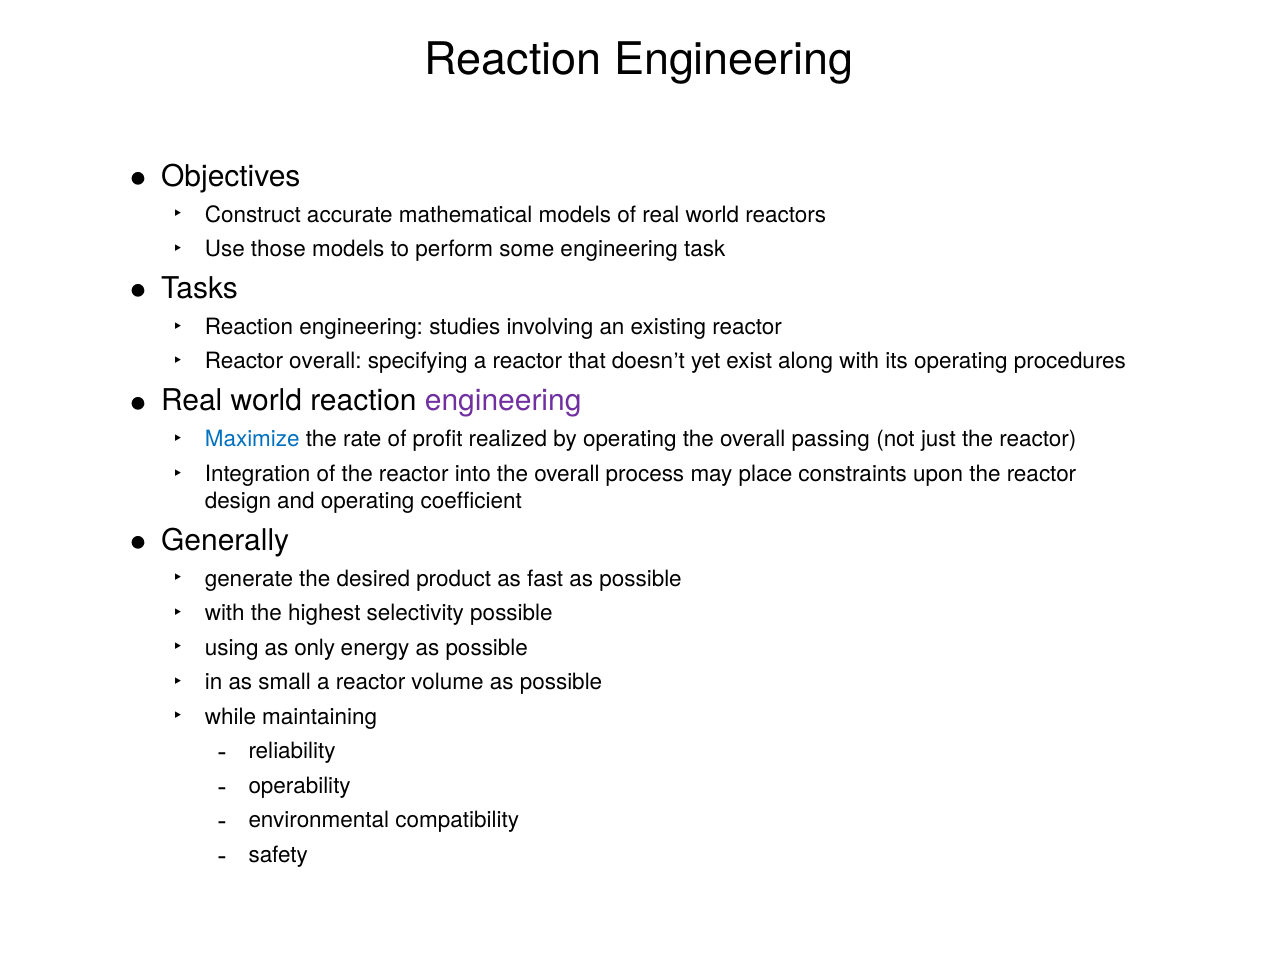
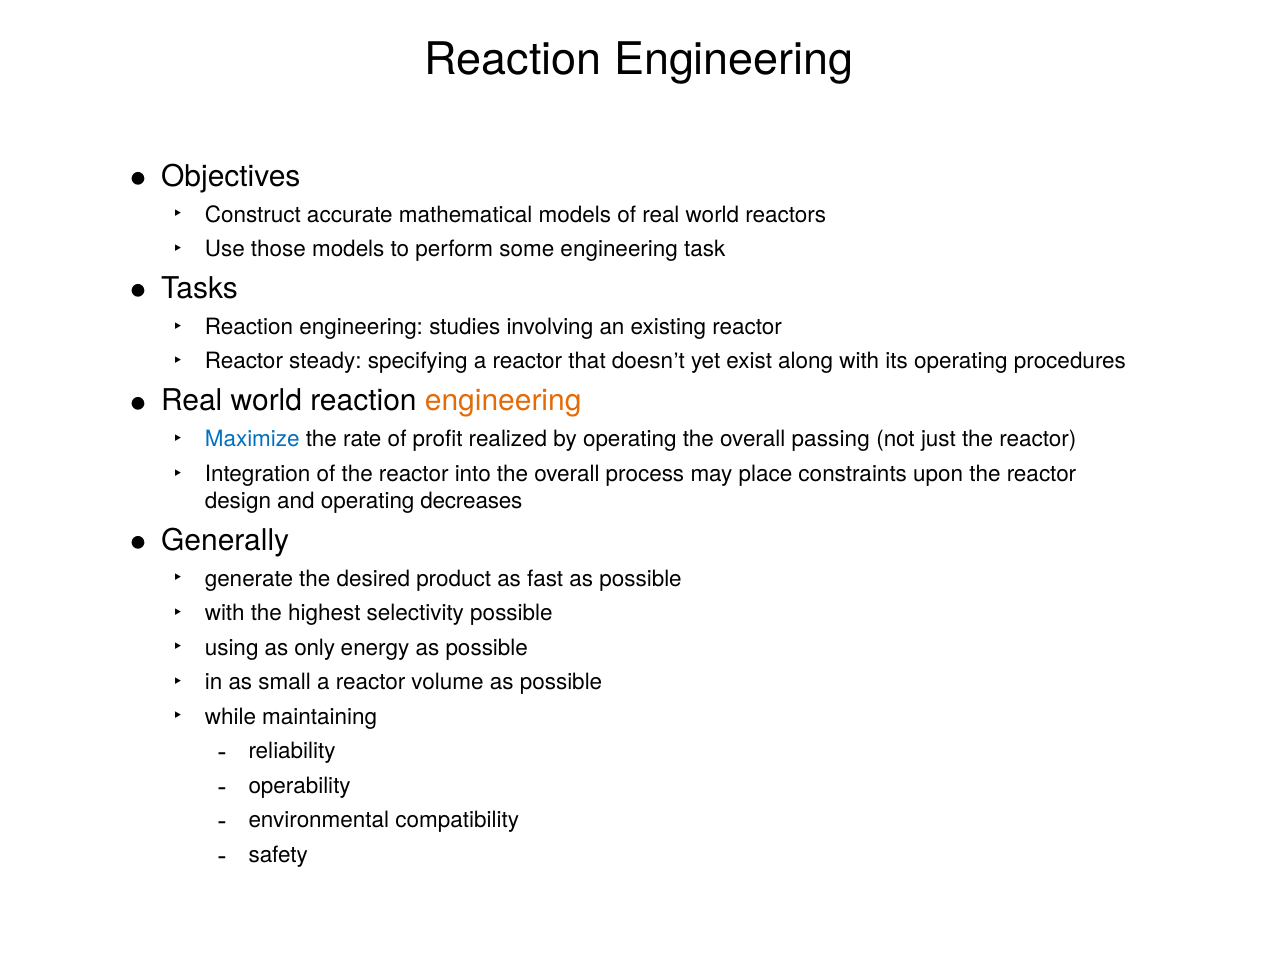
Reactor overall: overall -> steady (325, 362)
engineering colour: purple -> orange (503, 401)
coefficient: coefficient -> decreases (471, 501)
